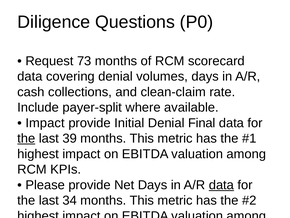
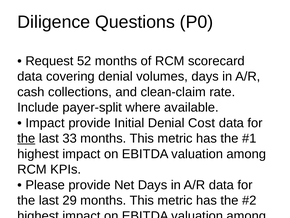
73: 73 -> 52 (84, 61)
Denial Final: Final -> Cost (202, 123)
39: 39 -> 33 (70, 138)
data underline: present -> none (221, 185)
34: 34 -> 29 (70, 200)
